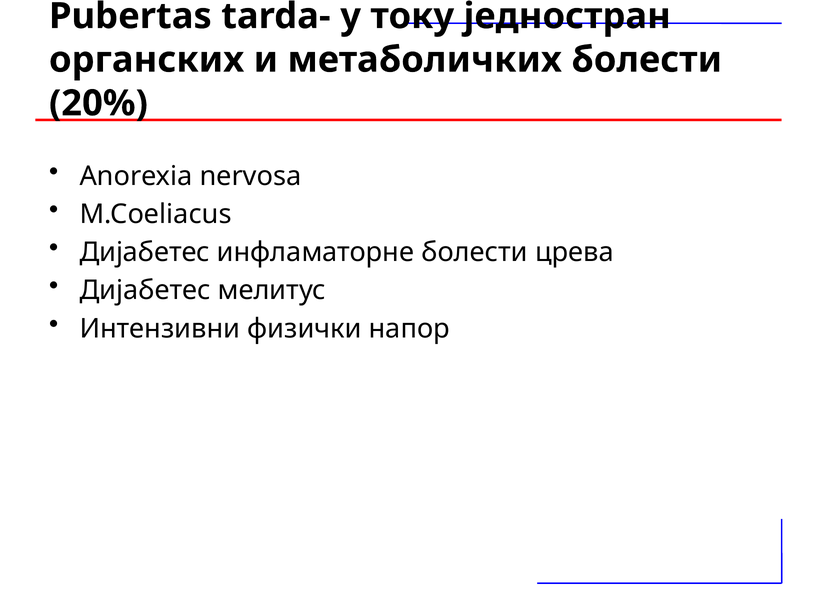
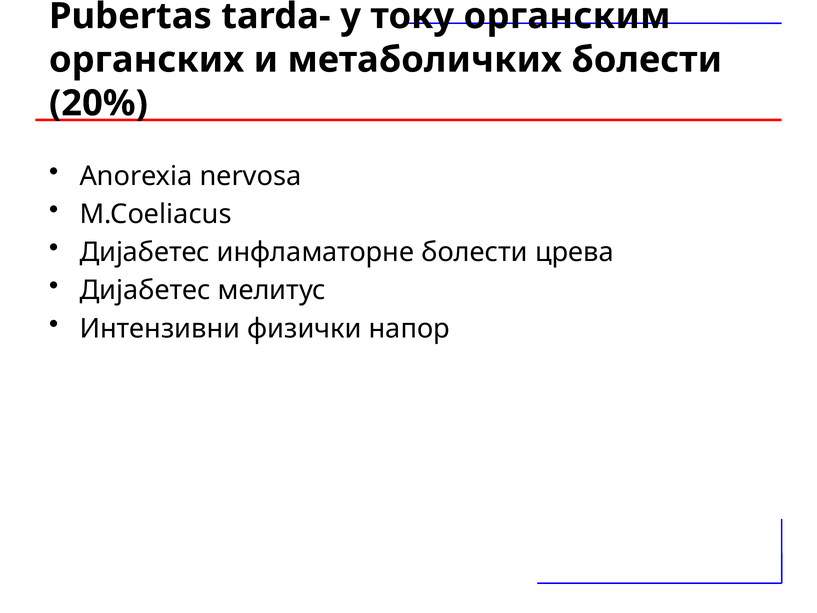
једностран: једностран -> органским (567, 16)
